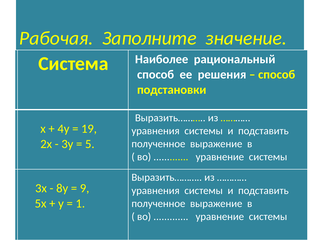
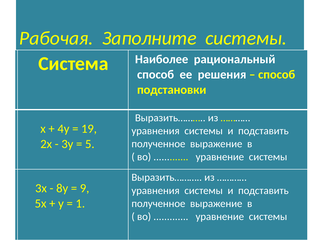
Заполните значение: значение -> системы (246, 38)
